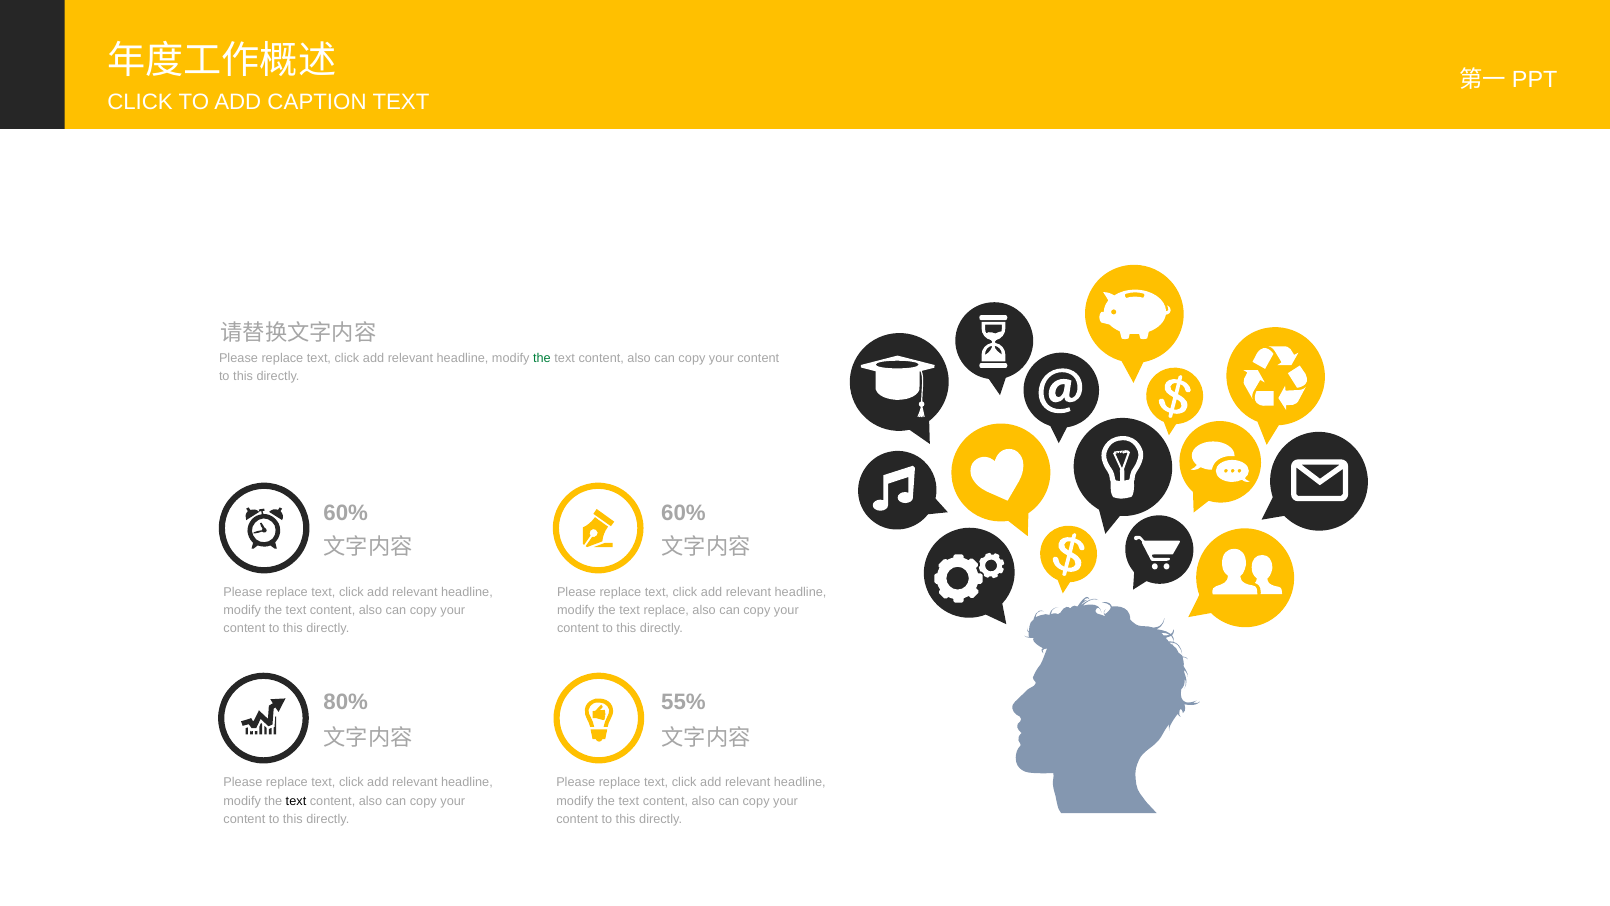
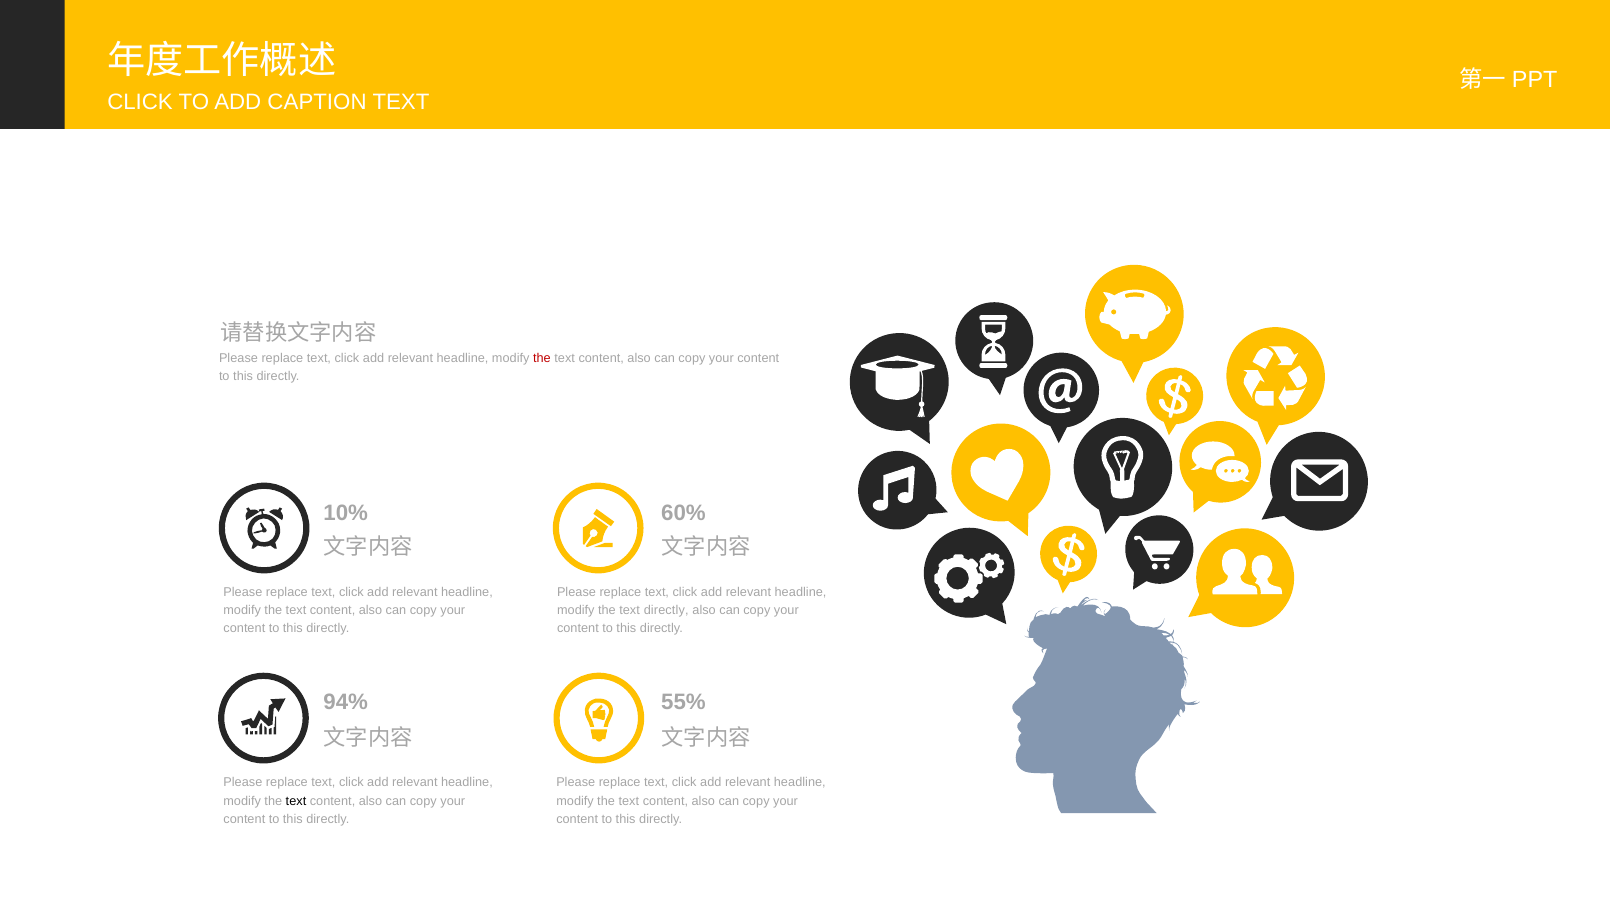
the colour: green -> red (542, 358)
60%: 60% -> 10% (346, 513)
text replace: replace -> directly (666, 610)
80%: 80% -> 94% (346, 702)
